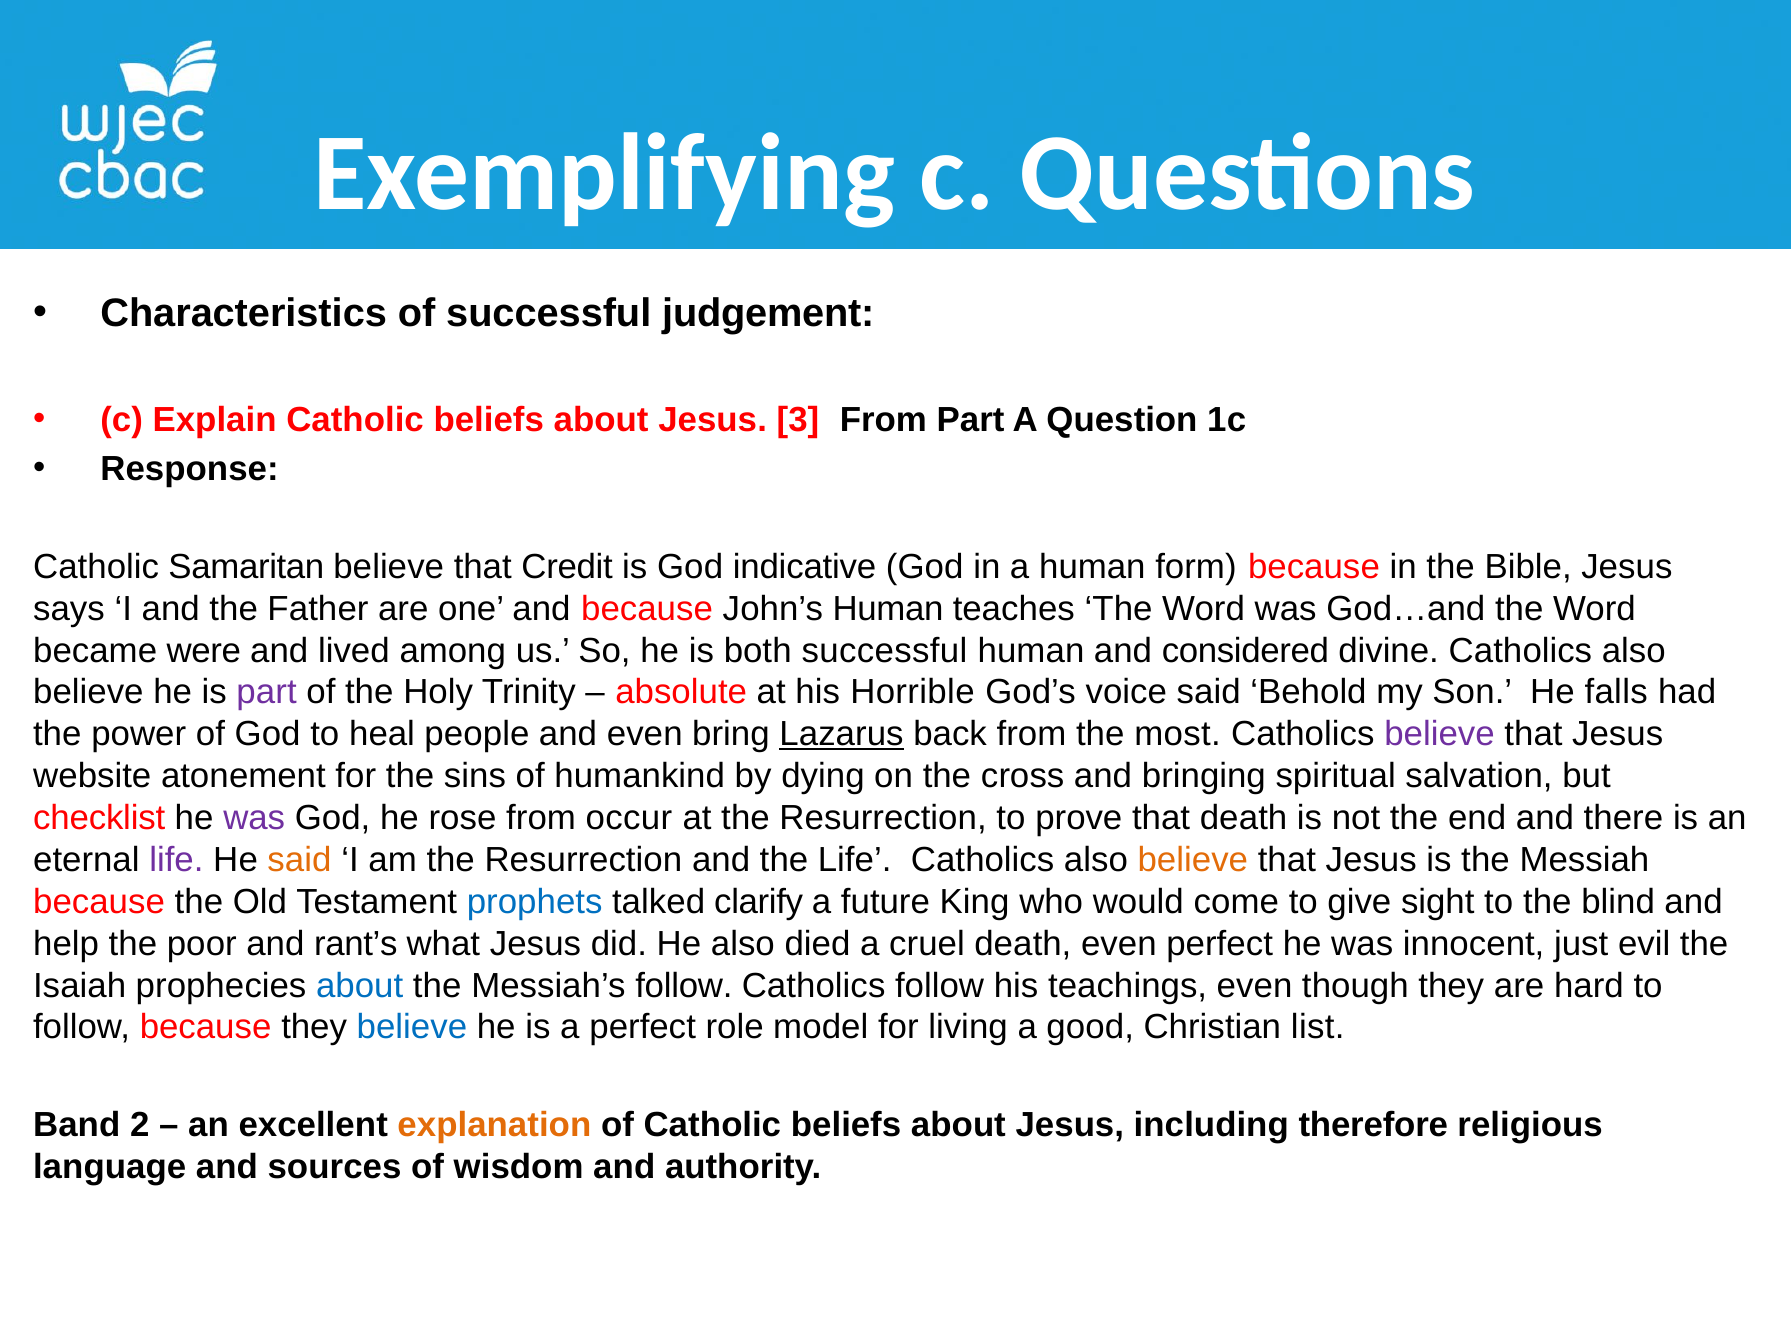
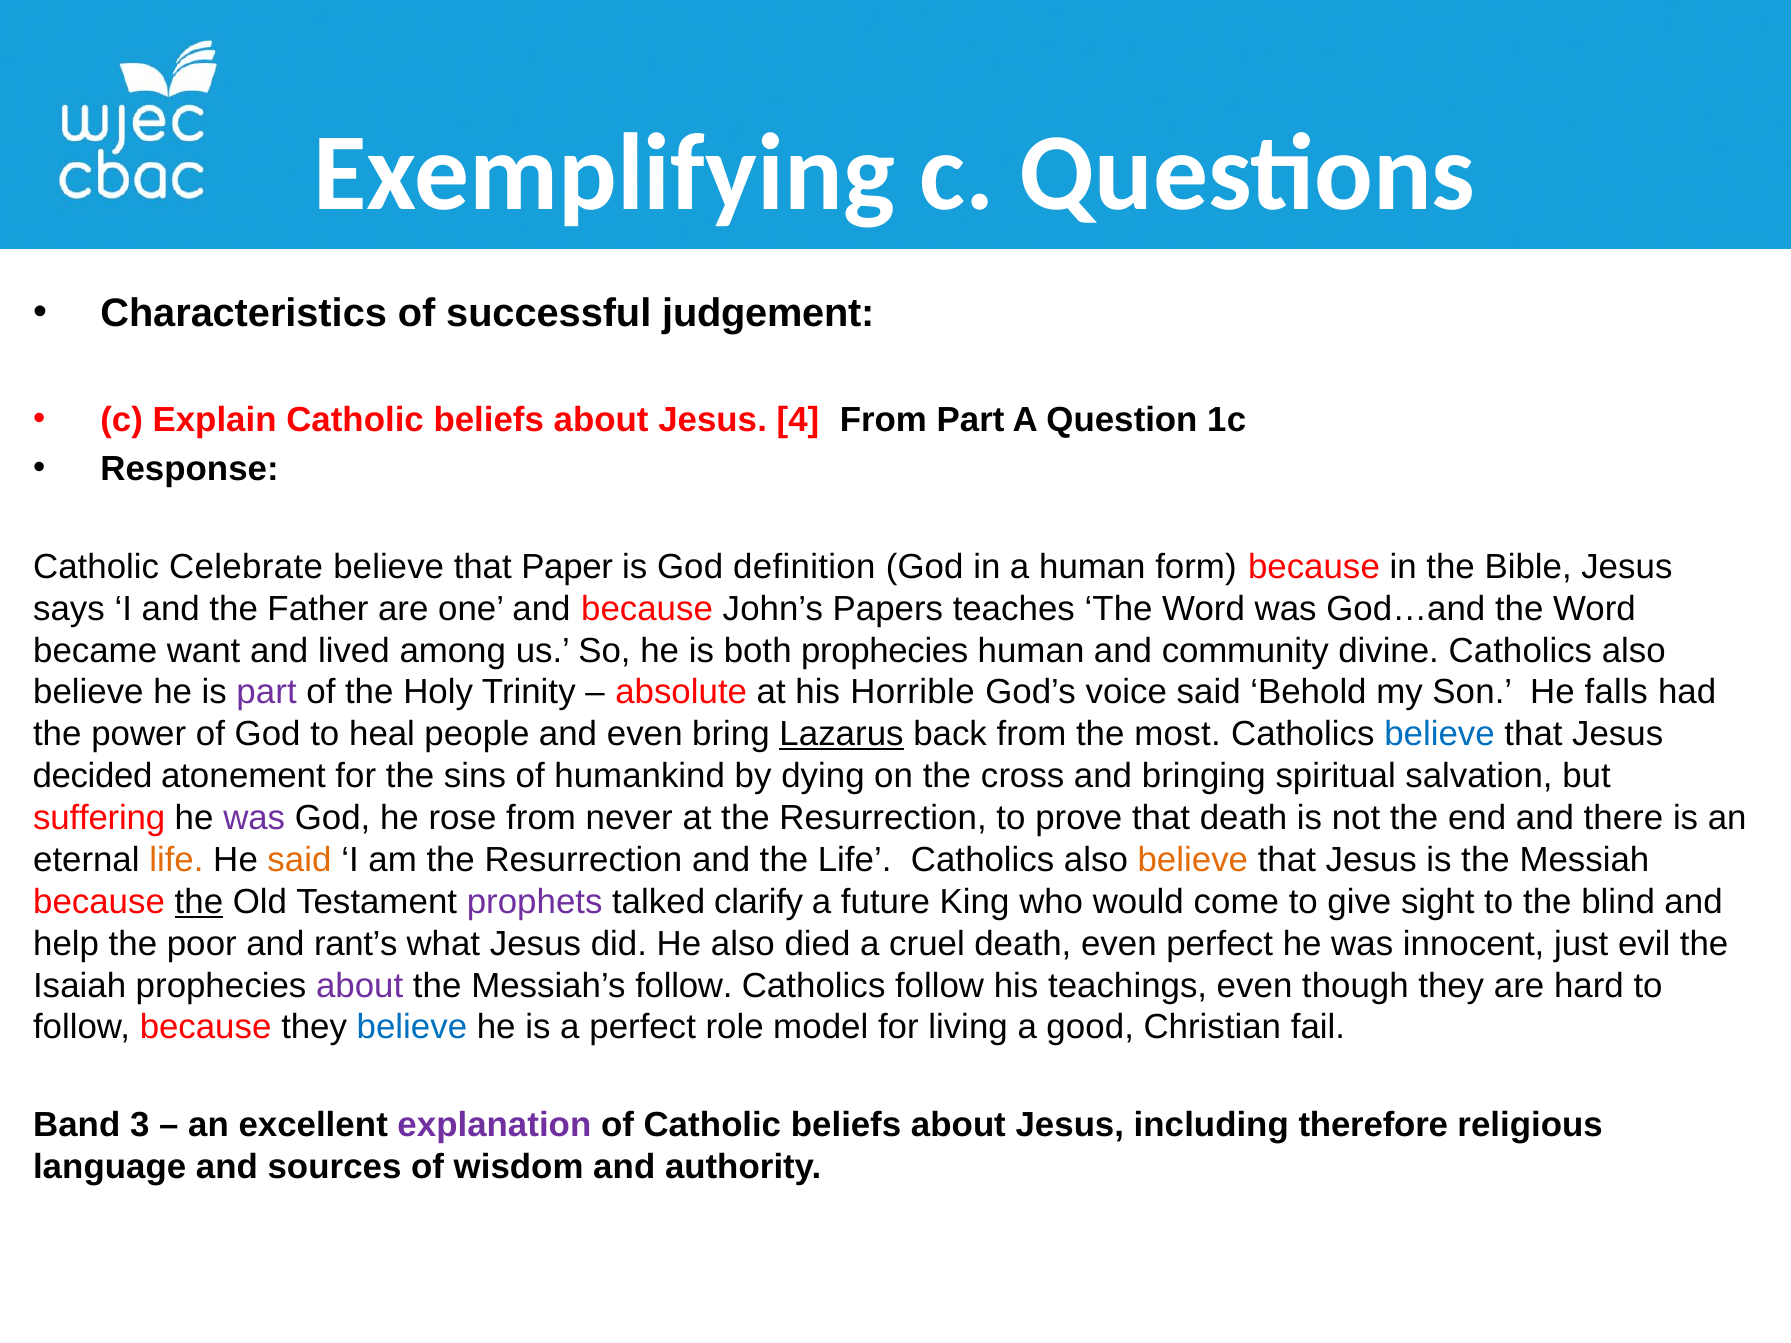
3: 3 -> 4 (798, 420)
Samaritan: Samaritan -> Celebrate (246, 567)
Credit: Credit -> Paper (567, 567)
indicative: indicative -> definition (804, 567)
John’s Human: Human -> Papers (888, 609)
were: were -> want (204, 651)
both successful: successful -> prophecies (885, 651)
considered: considered -> community (1245, 651)
believe colour: purple -> blue (1440, 734)
website: website -> decided (92, 776)
checklist: checklist -> suffering (99, 818)
occur: occur -> never (629, 818)
life colour: purple -> orange (176, 860)
the underline: none -> present (199, 902)
prophets colour: blue -> purple (535, 902)
about colour: blue -> purple (360, 986)
list: list -> fail (1318, 1028)
2: 2 -> 3 (140, 1125)
explanation colour: orange -> purple (494, 1125)
